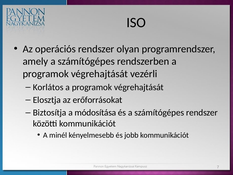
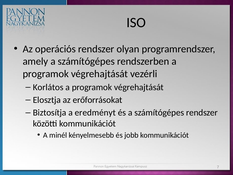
módosítása: módosítása -> eredményt (95, 113)
